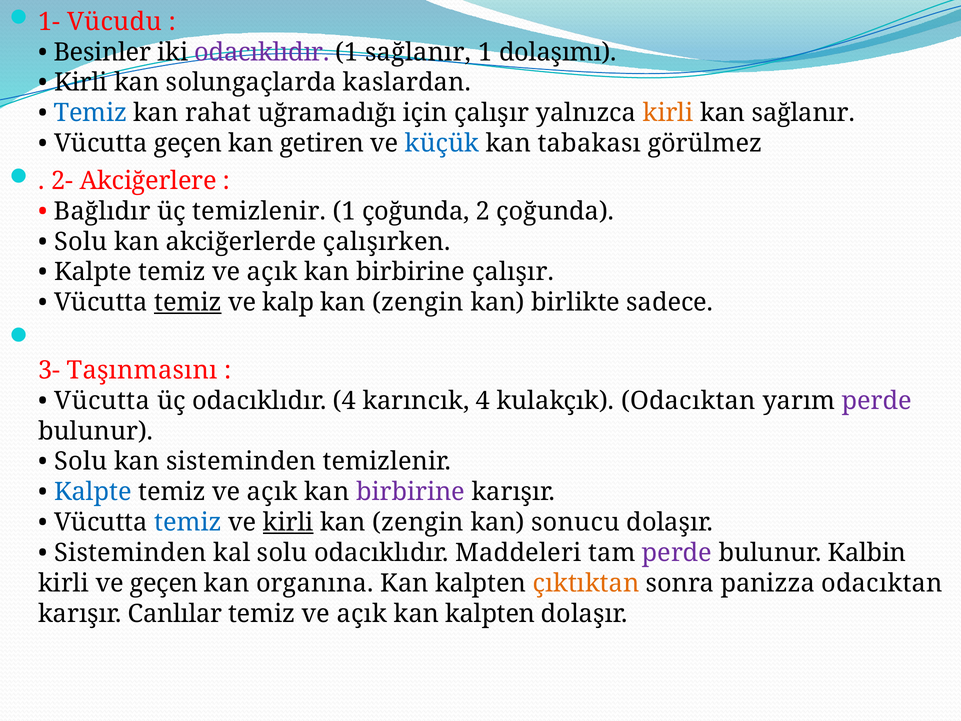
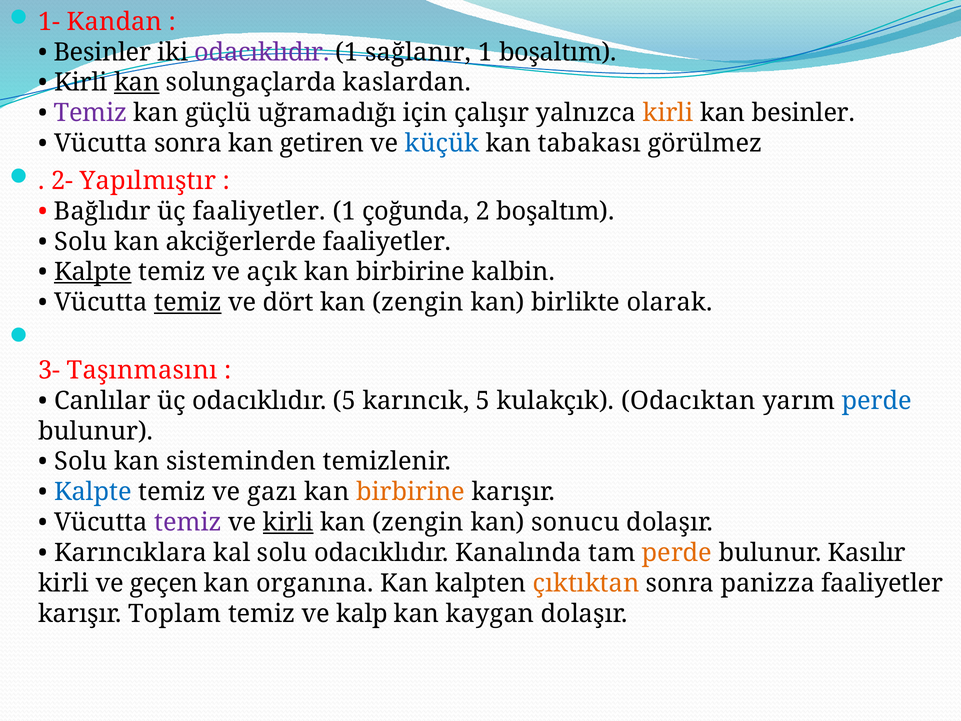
Vücudu: Vücudu -> Kandan (114, 22)
1 dolaşımı: dolaşımı -> boşaltım (558, 52)
kan underline: none -> present (137, 83)
Temiz colour: blue -> purple (90, 113)
rahat: rahat -> güçlü (218, 113)
kan sağlanır: sağlanır -> besinler (803, 113)
Vücutta geçen: geçen -> sonra (188, 143)
Akciğerlere: Akciğerlere -> Yapılmıştır (148, 181)
üç temizlenir: temizlenir -> faaliyetler (259, 211)
2 çoğunda: çoğunda -> boşaltım (555, 211)
akciğerlerde çalışırken: çalışırken -> faaliyetler (387, 242)
Kalpte underline: none -> present (93, 272)
birbirine çalışır: çalışır -> kalbin (513, 272)
kalp: kalp -> dört (288, 302)
sadece: sadece -> olarak (670, 302)
Vücutta: Vücutta -> Canlılar (102, 401)
odacıklıdır 4: 4 -> 5 (344, 401)
karıncık 4: 4 -> 5 (483, 401)
perde colour: purple -> blue (877, 401)
açık: açık -> gazı (272, 492)
birbirine colour: purple -> orange (411, 492)
temiz colour: blue -> purple (188, 522)
Sisteminden: Sisteminden -> Karıncıklara (130, 553)
Maddeleri: Maddeleri -> Kanalında (518, 553)
perde colour: purple -> orange (677, 553)
Kalbin: Kalbin -> Kasılır (867, 553)
panizza odacıktan: odacıktan -> faaliyetler (882, 583)
Canlılar: Canlılar -> Toplam (175, 614)
açık: açık -> kalp (362, 614)
kalpten: kalpten -> kaygan (490, 614)
